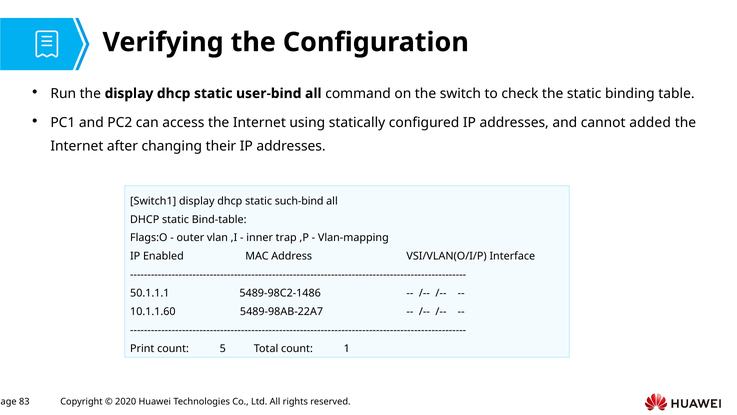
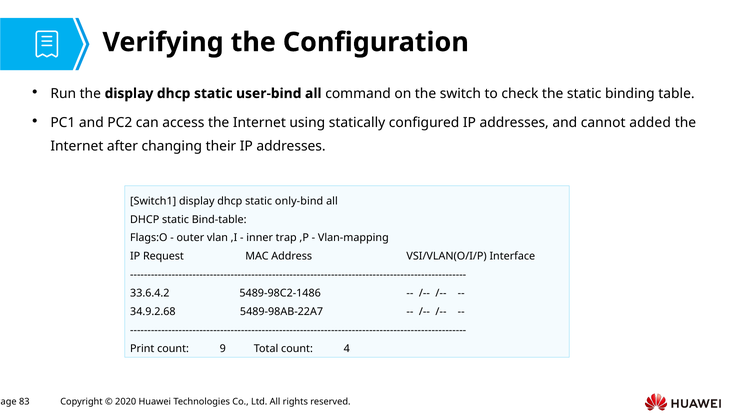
such-bind: such-bind -> only-bind (299, 201)
Enabled: Enabled -> Request (163, 256)
50.1.1.1: 50.1.1.1 -> 33.6.4.2 (150, 293)
10.1.1.60: 10.1.1.60 -> 34.9.2.68 (153, 311)
5: 5 -> 9 (223, 348)
1: 1 -> 4 (347, 348)
